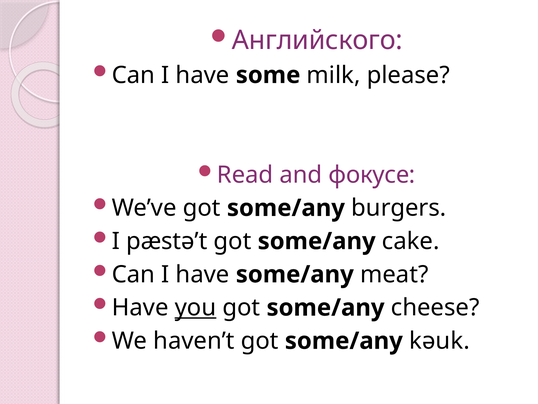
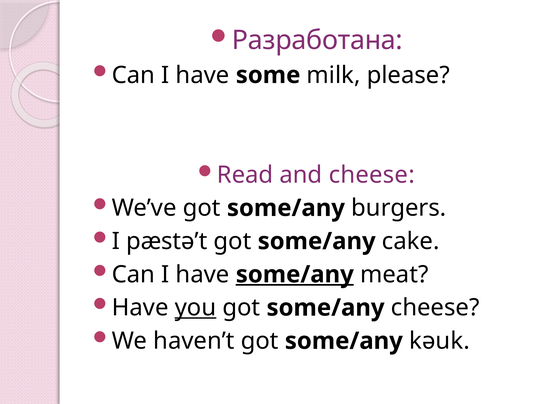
Английского: Английского -> Разработана (317, 40)
and фокусе: фокусе -> cheese (372, 175)
some/any underline: none -> present (295, 274)
